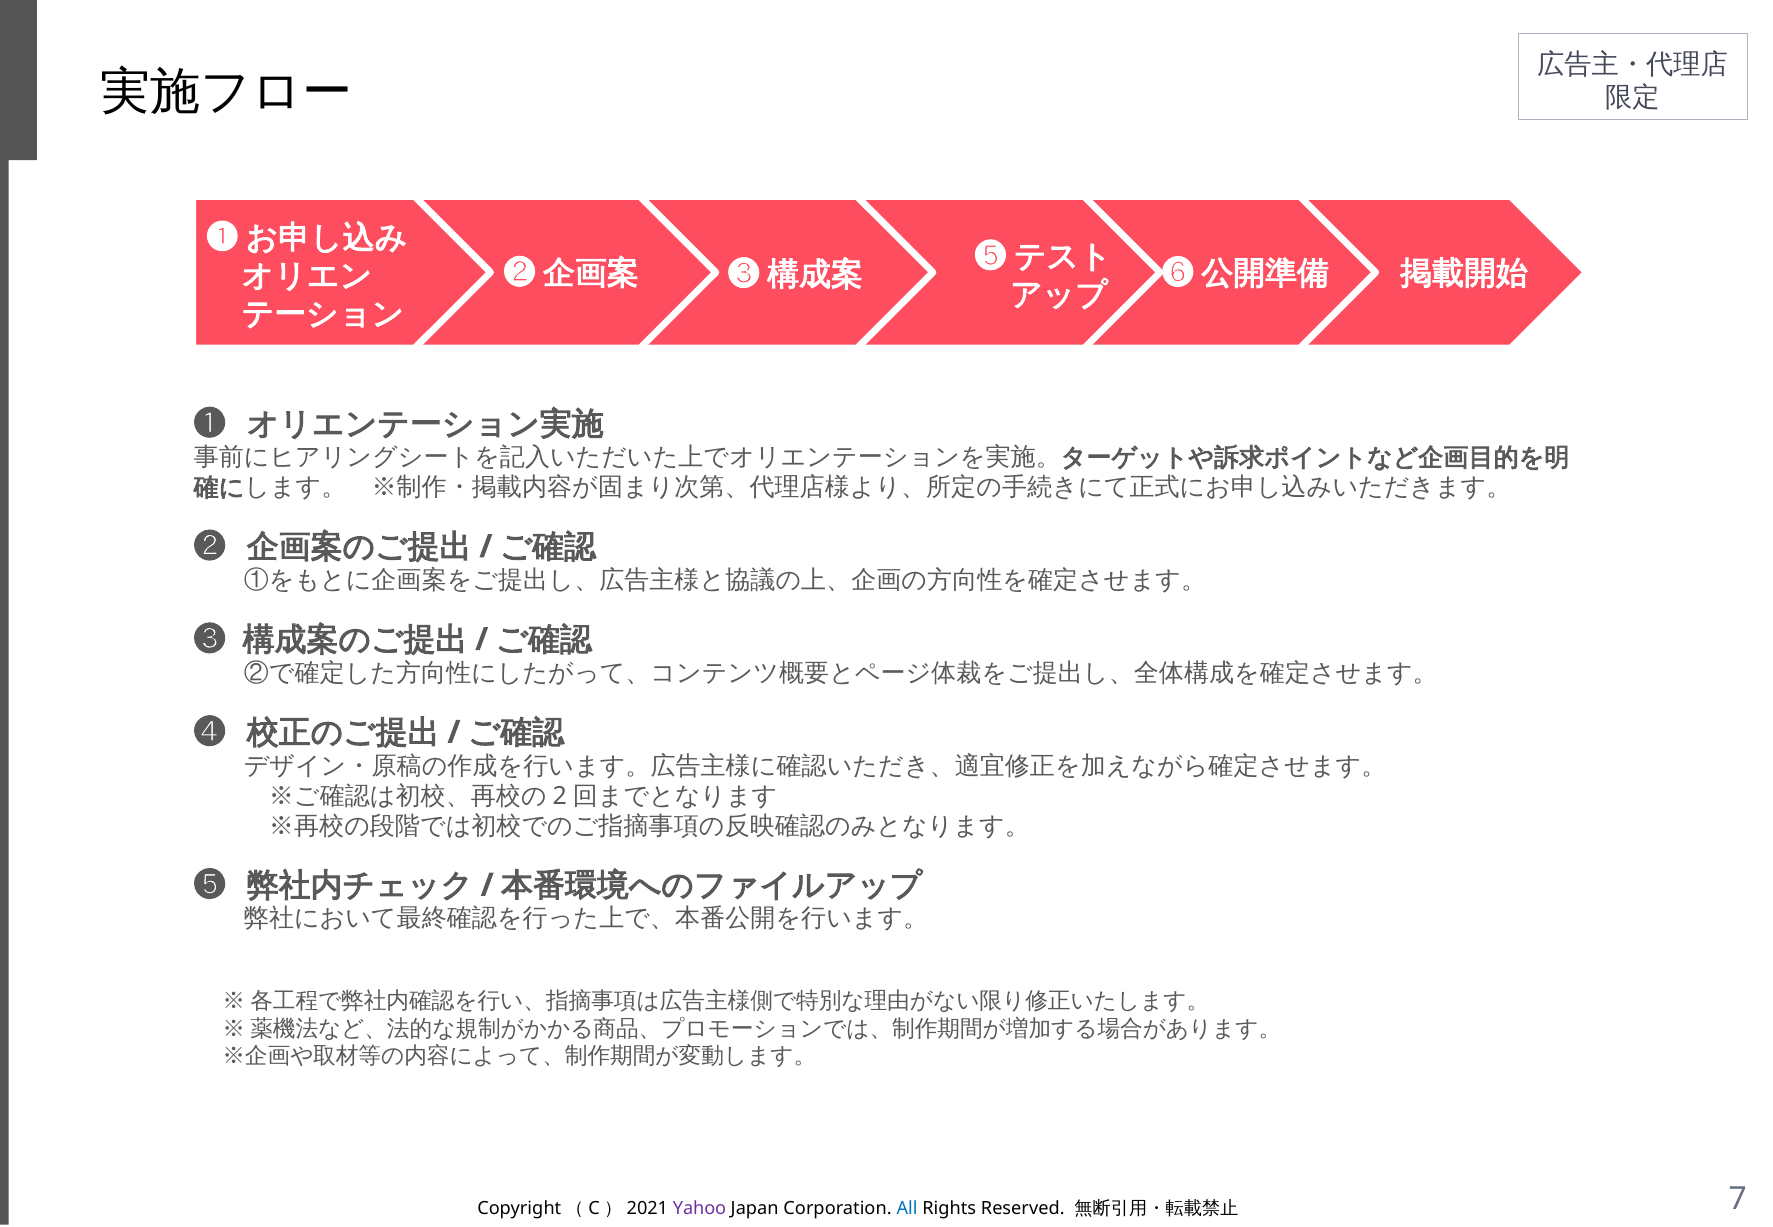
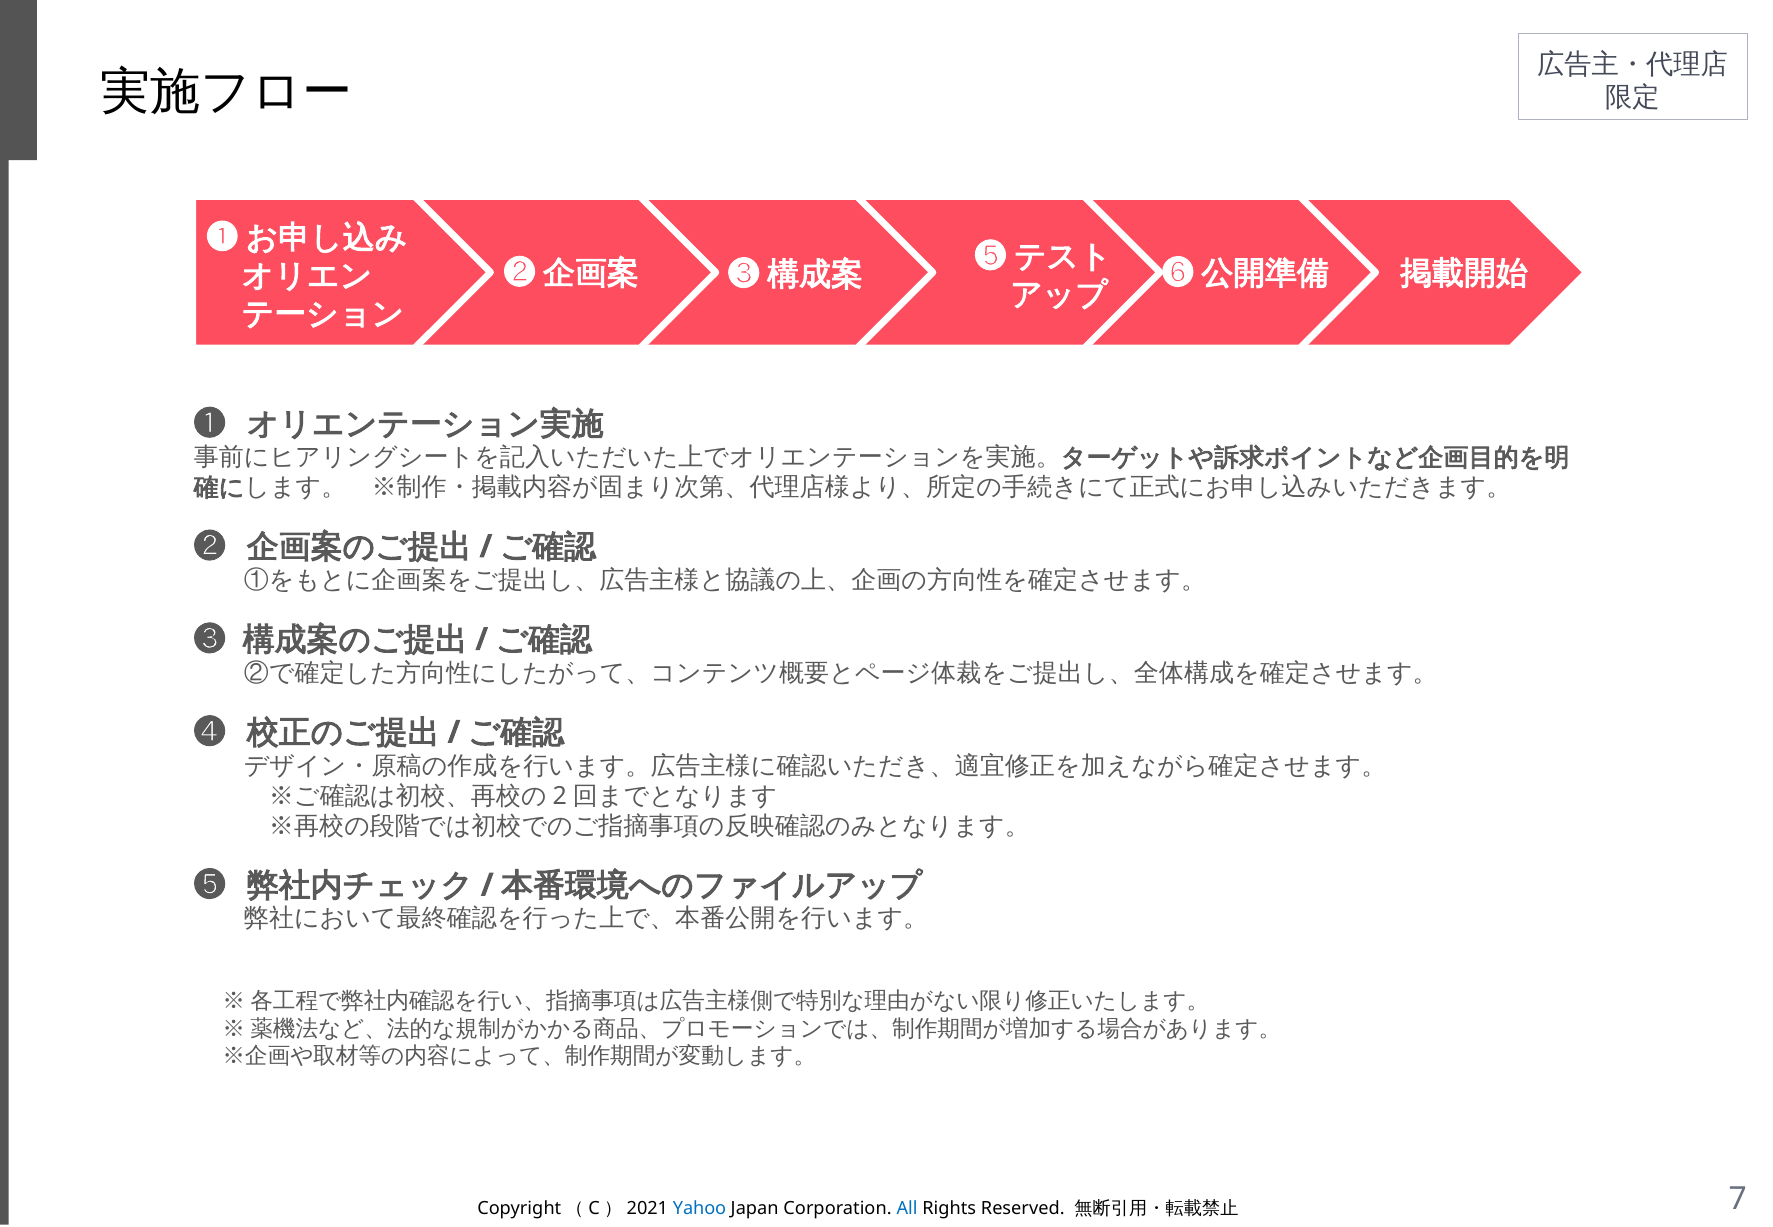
Yahoo colour: purple -> blue (700, 1209)
